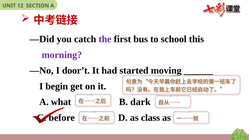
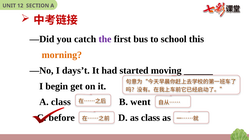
morning colour: purple -> orange (62, 55)
door’t: door’t -> days’t (76, 71)
A what: what -> class (61, 102)
dark: dark -> went (140, 102)
